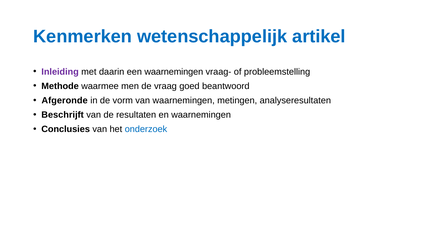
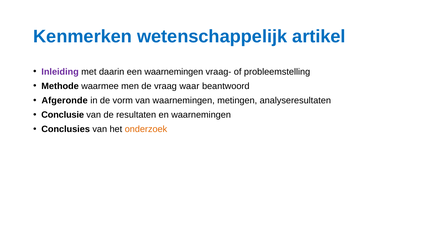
goed: goed -> waar (189, 86)
Beschrijft: Beschrijft -> Conclusie (63, 115)
onderzoek colour: blue -> orange (146, 129)
